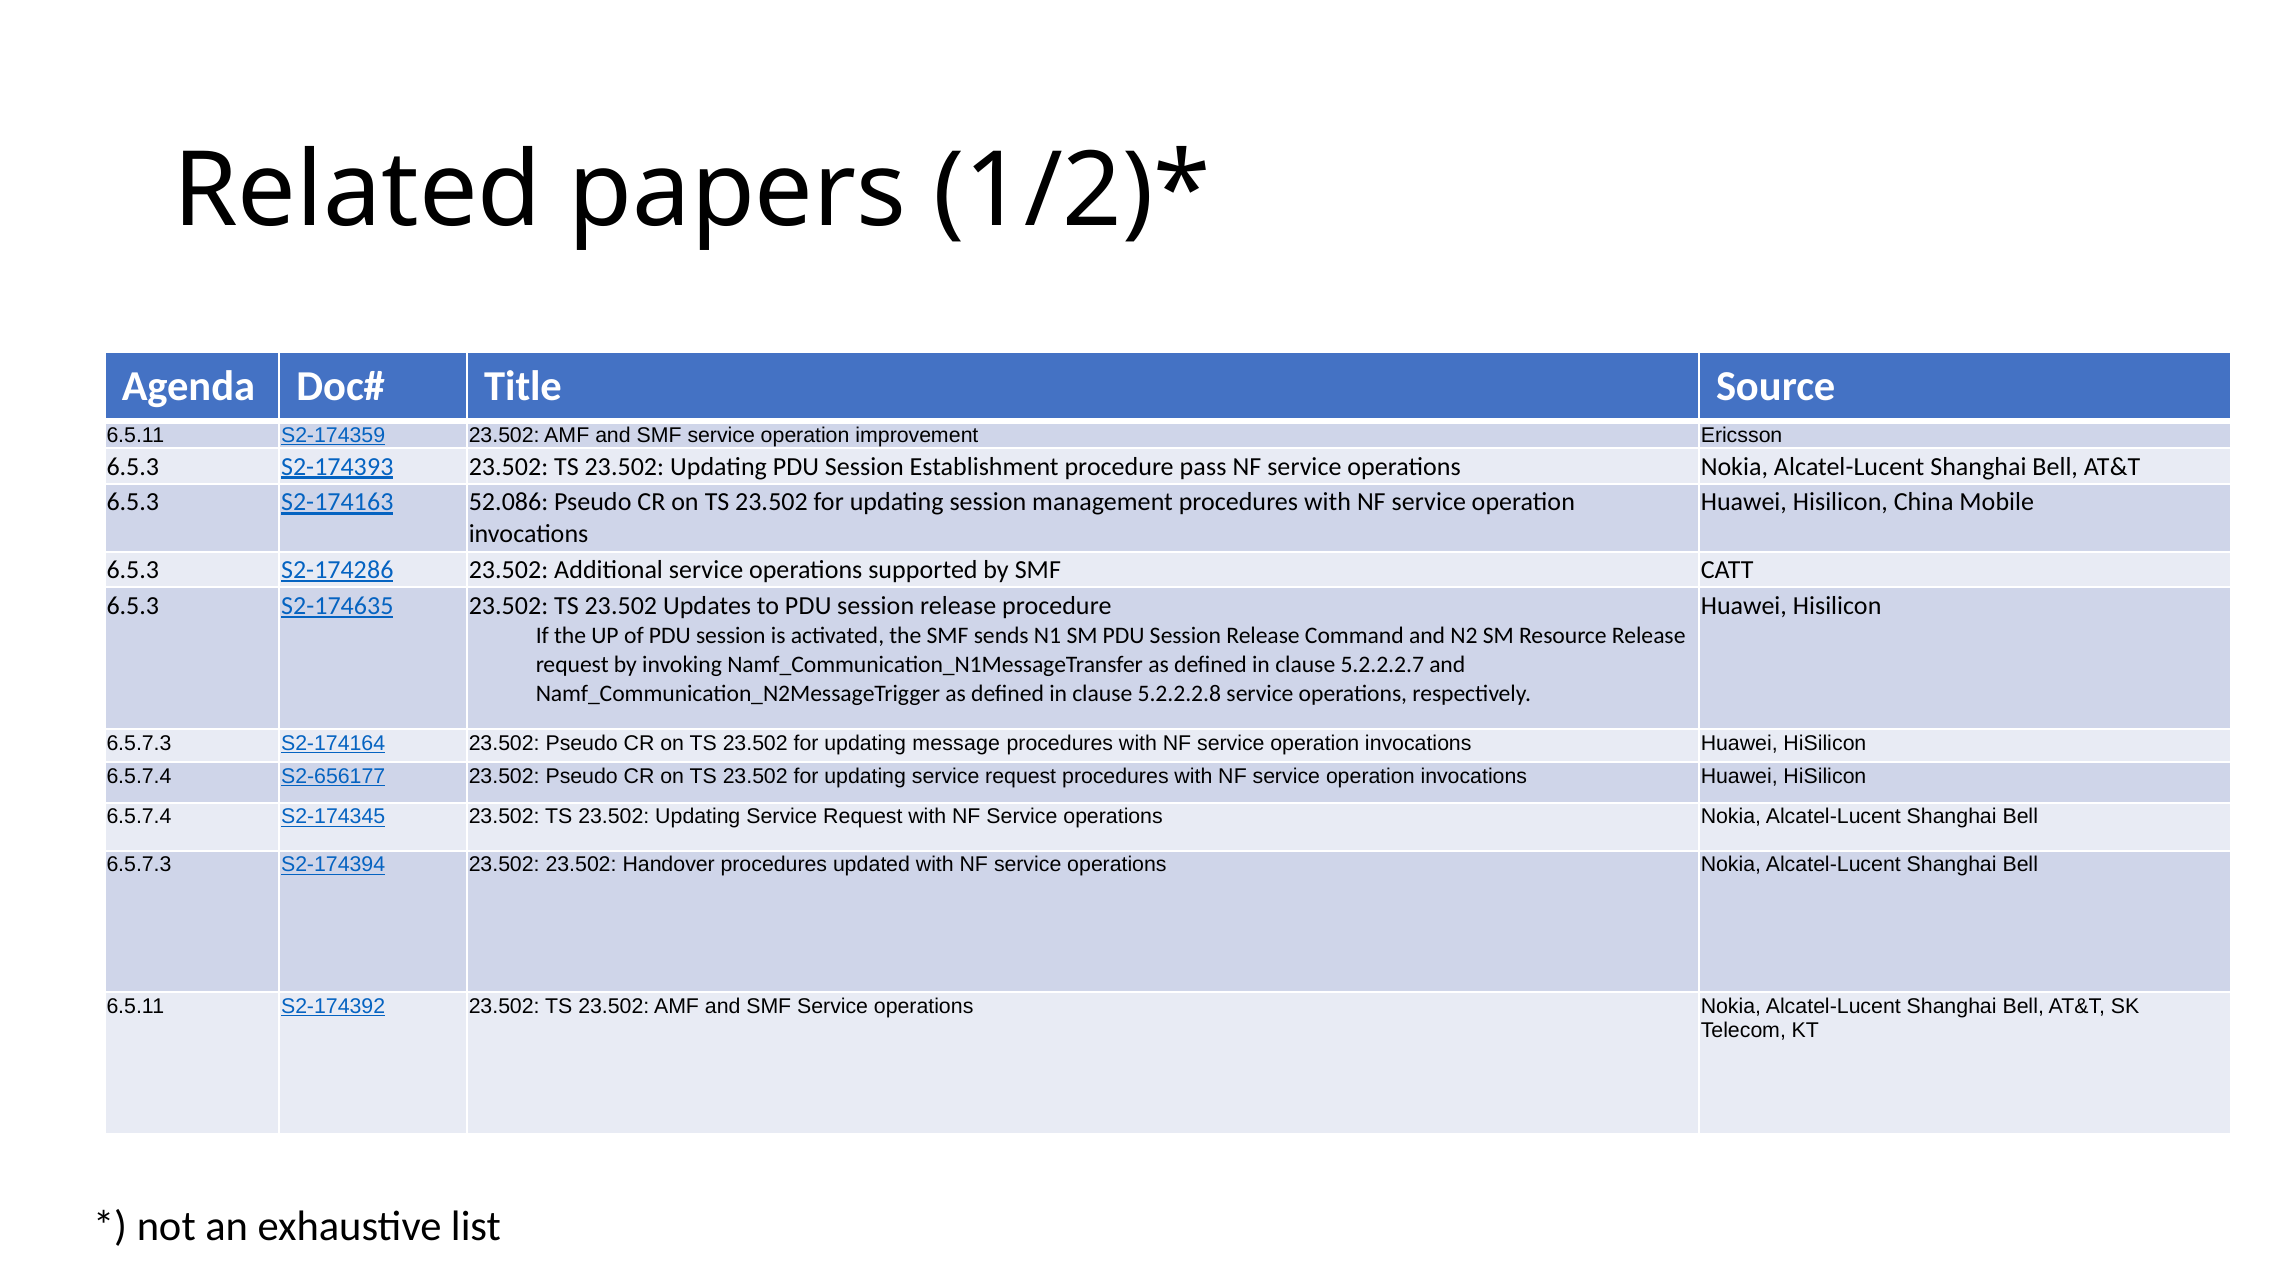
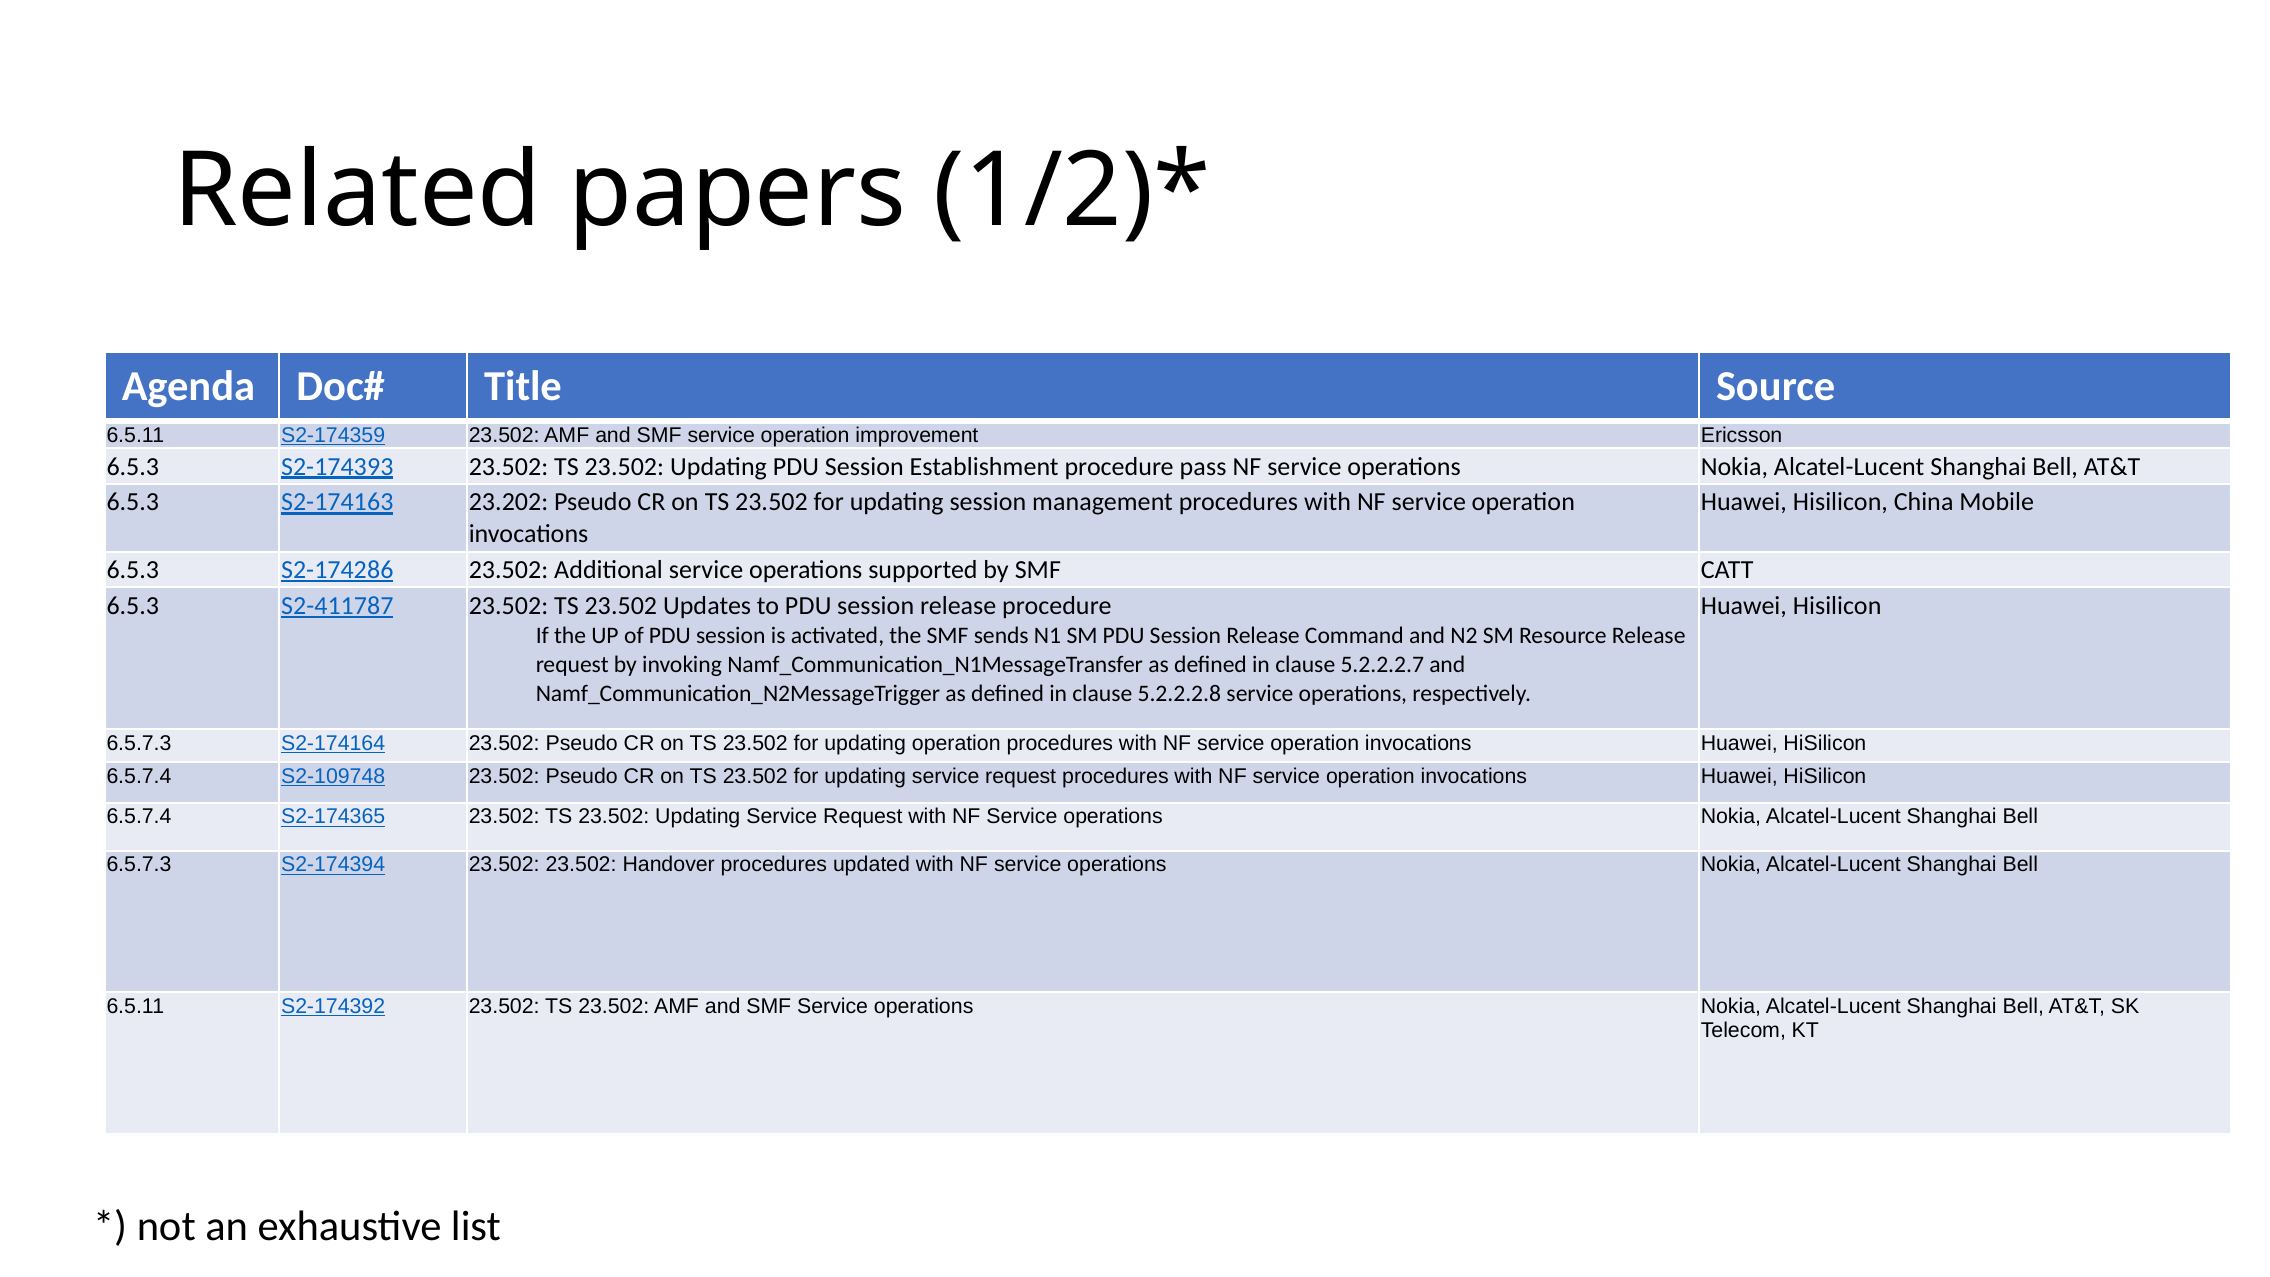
52.086: 52.086 -> 23.202 (509, 502)
S2-174635: S2-174635 -> S2-411787 (337, 606)
updating message: message -> operation (956, 743)
S2-656177: S2-656177 -> S2-109748 (333, 776)
S2-174345: S2-174345 -> S2-174365 (333, 817)
